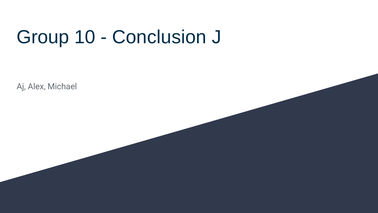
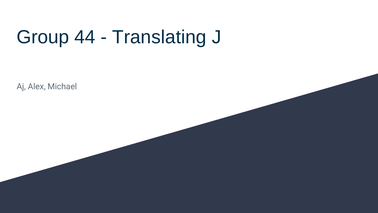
10: 10 -> 44 (85, 37)
Conclusion: Conclusion -> Translating (159, 37)
